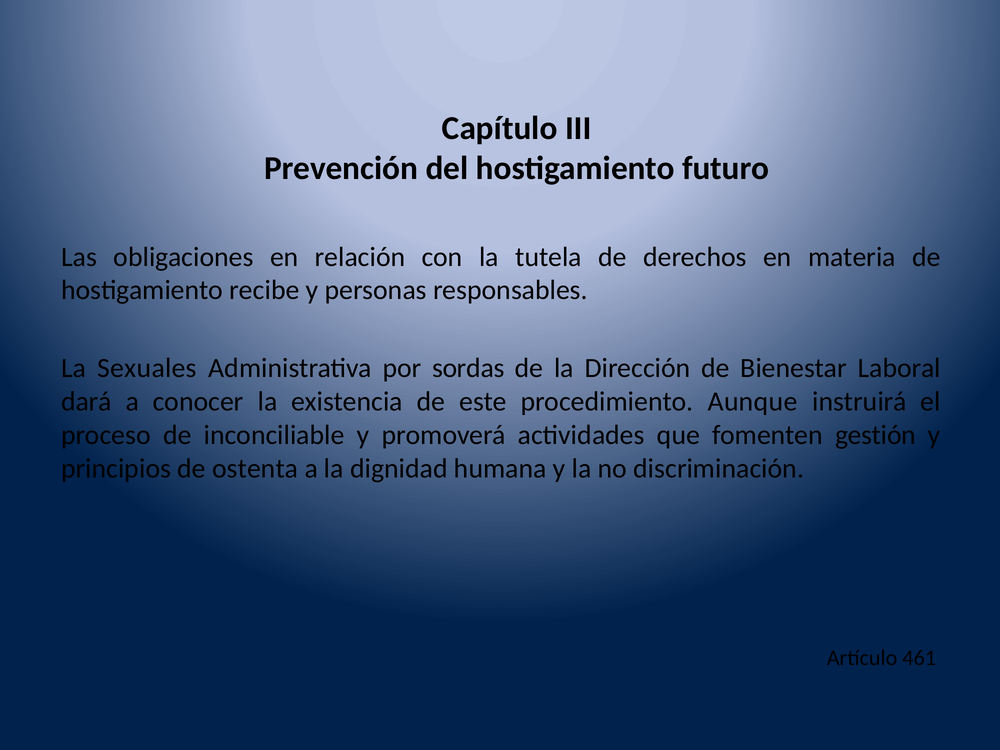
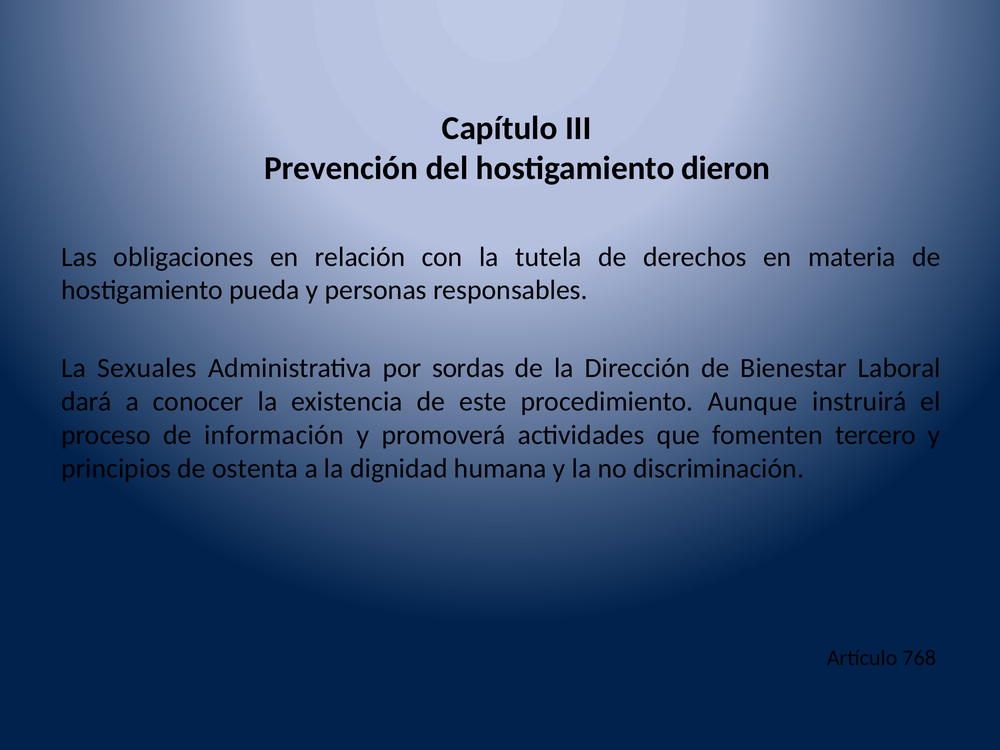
futuro: futuro -> dieron (726, 168)
recibe: recibe -> pueda (264, 290)
inconciliable: inconciliable -> información (274, 435)
gestión: gestión -> tercero (876, 435)
461: 461 -> 768 (919, 658)
